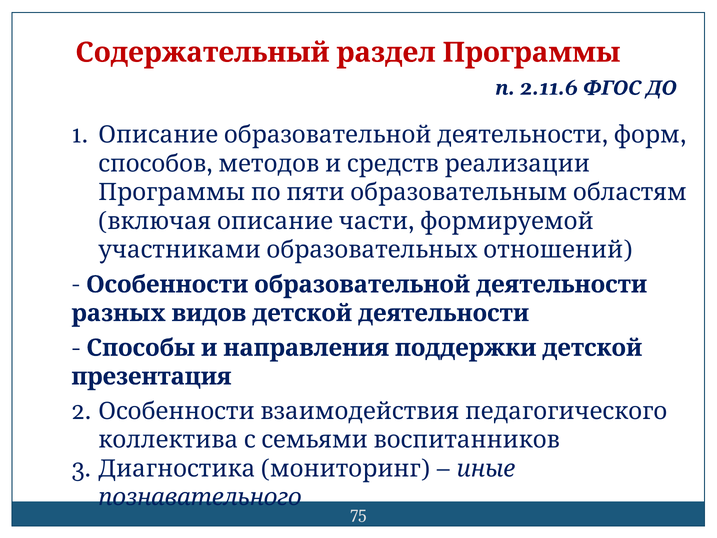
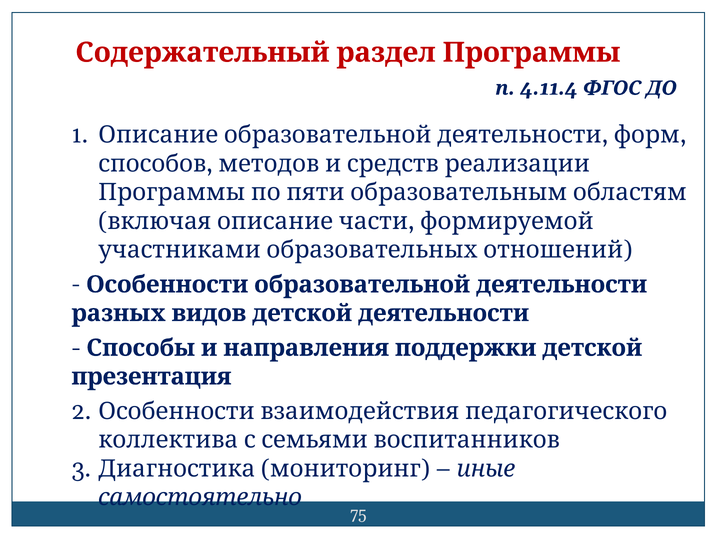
2.11.6: 2.11.6 -> 4.11.4 (549, 88)
познавательного: познавательного -> самостоятельно (200, 497)
